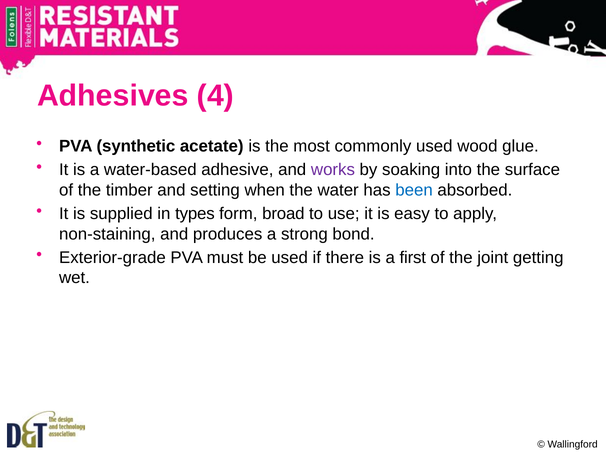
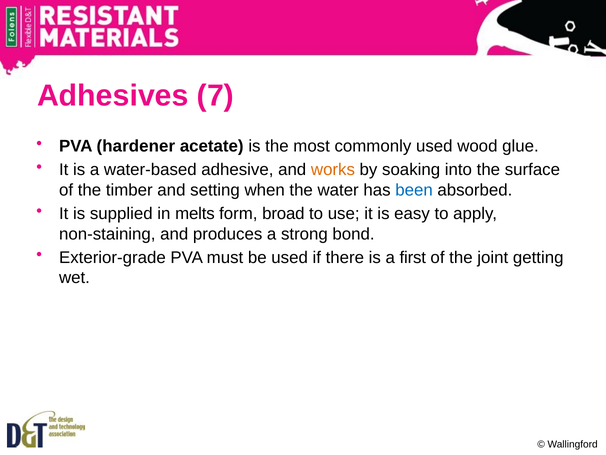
4: 4 -> 7 (215, 95)
synthetic: synthetic -> hardener (136, 146)
works colour: purple -> orange (333, 170)
types: types -> melts (195, 213)
